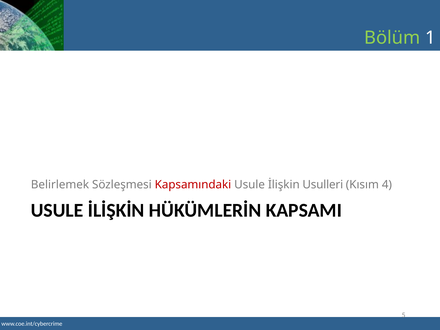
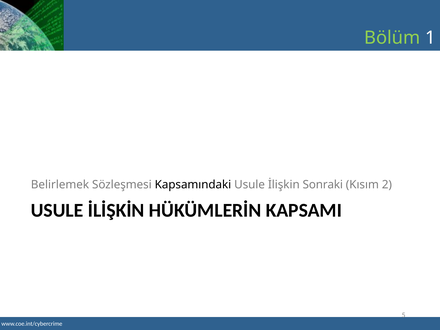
Kapsamındaki colour: red -> black (193, 185)
Usulleri: Usulleri -> Sonraki (323, 185)
4: 4 -> 2 (387, 185)
